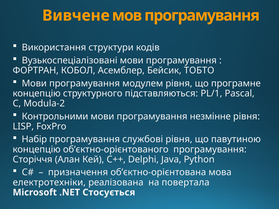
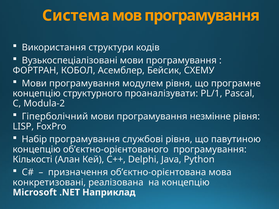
Вивчене: Вивчене -> Система (76, 16)
ТОБТО: ТОБТО -> СХЕМУ (199, 71)
підставляються: підставляються -> проаналізувати (161, 94)
Контрольними: Контрольними -> Гіперболічний (55, 117)
Сторіччя: Сторіччя -> Кількості (33, 160)
електротехніки: електротехніки -> конкретизовані (49, 183)
на повертала: повертала -> концепцію (186, 183)
Стосується: Стосується -> Наприклад (109, 193)
